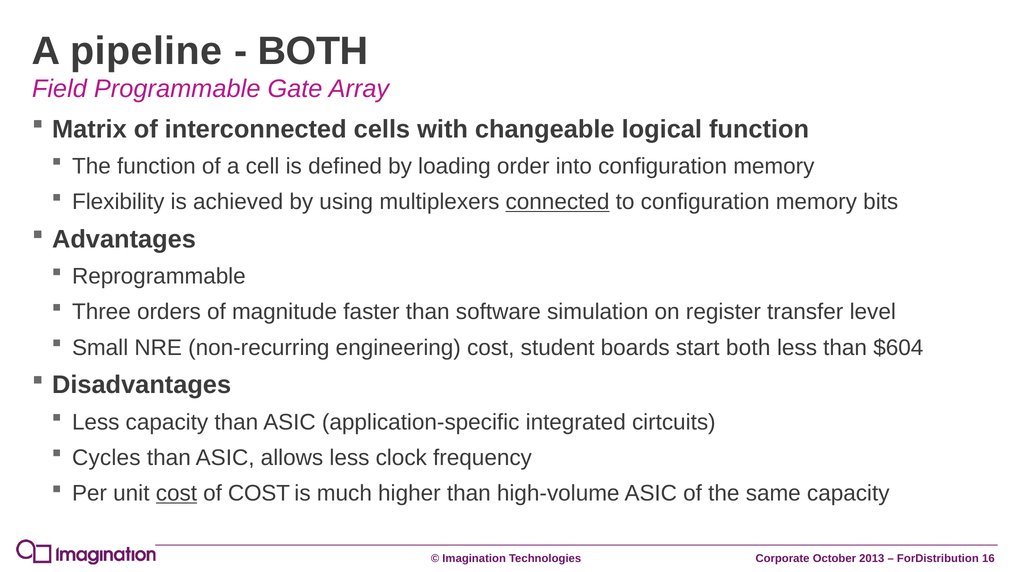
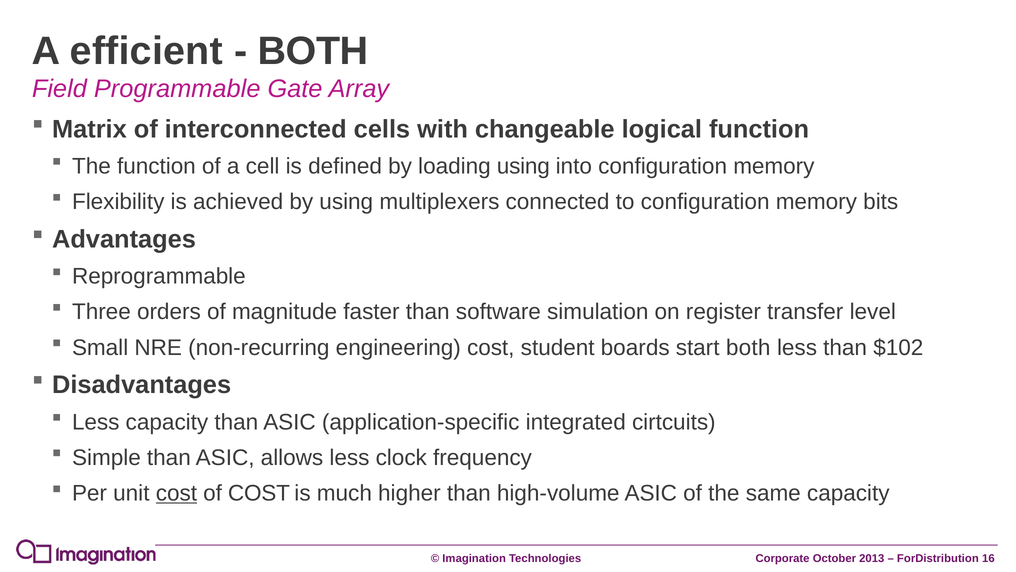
pipeline: pipeline -> efficient (146, 51)
loading order: order -> using (523, 166)
connected underline: present -> none (558, 202)
$604: $604 -> $102 (898, 347)
Cycles: Cycles -> Simple (106, 457)
